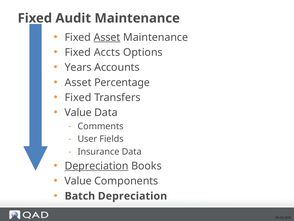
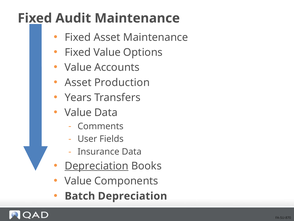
Asset underline: present -> none (107, 37)
Fixed Accts: Accts -> Value (107, 52)
Years: Years -> Value (78, 67)
Percentage: Percentage -> Production (122, 82)
Fixed: Fixed -> Years (78, 97)
